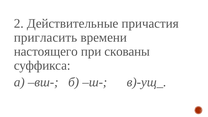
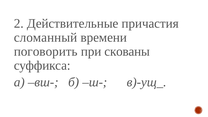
пригласить: пригласить -> сломанный (46, 37)
настоящего: настоящего -> поговорить (46, 51)
